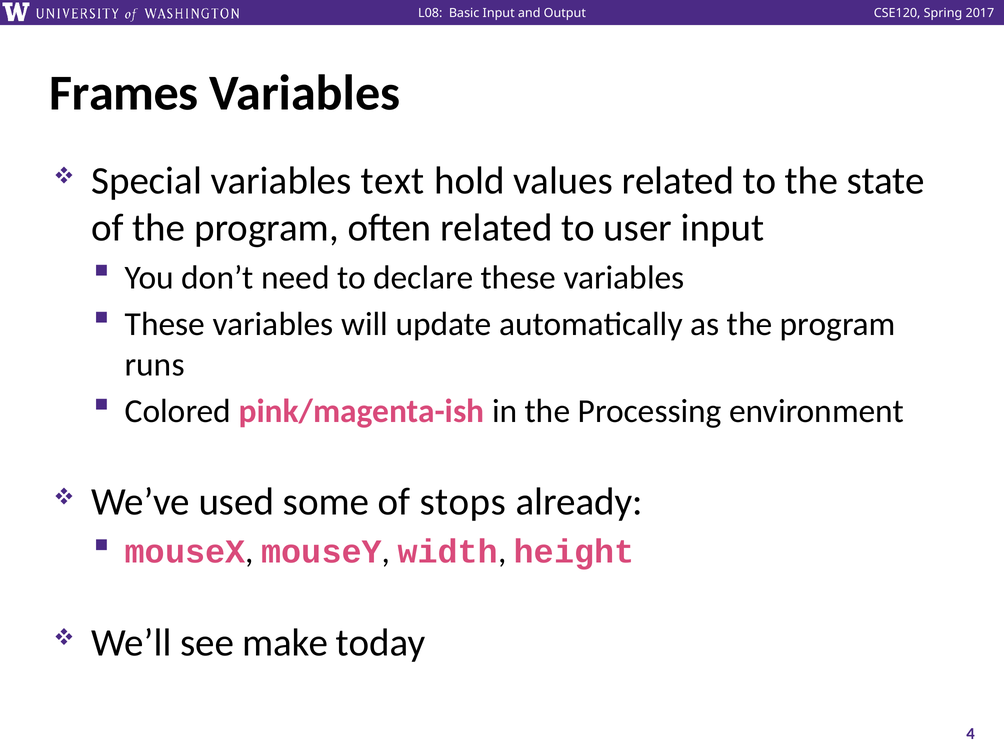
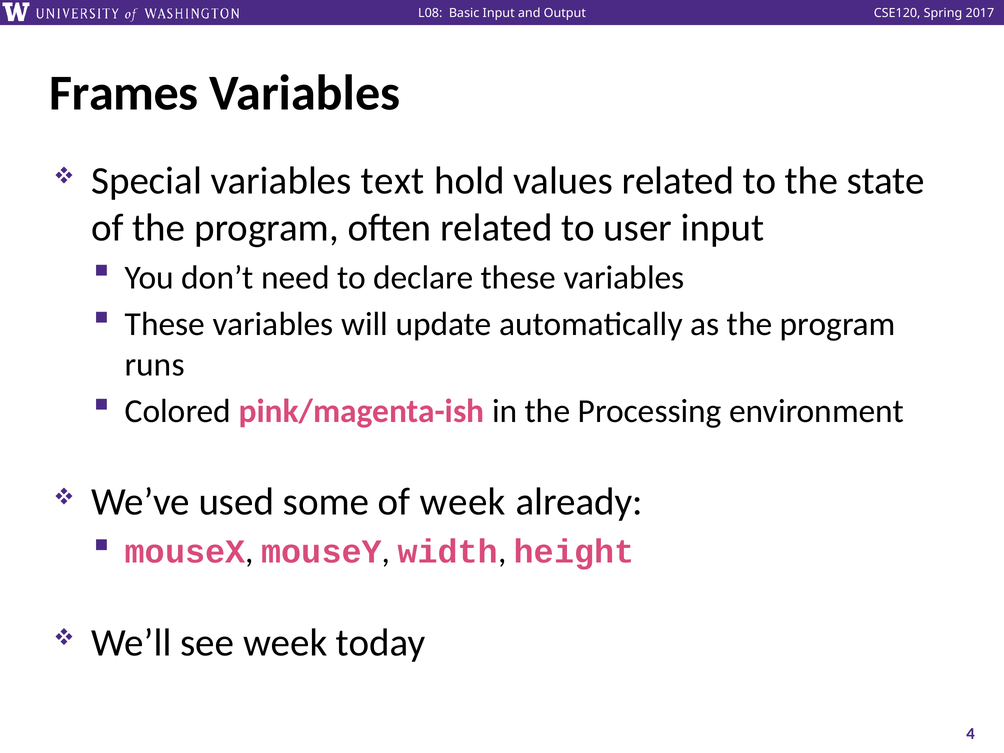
of stops: stops -> week (463, 502)
see make: make -> week (285, 643)
